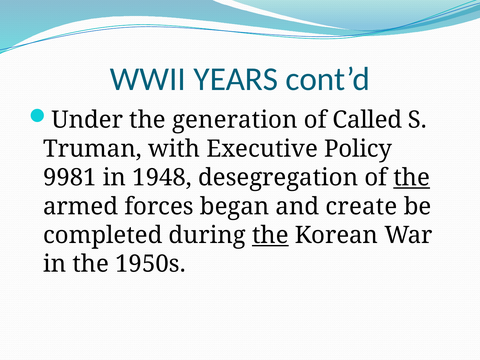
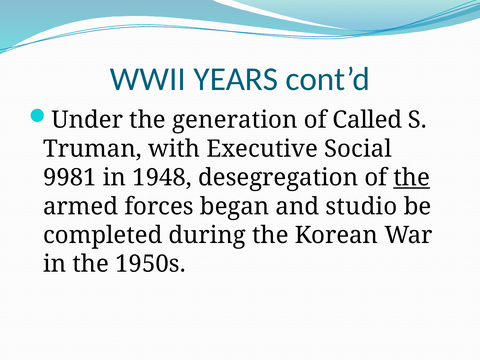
Policy: Policy -> Social (358, 149)
create: create -> studio (361, 206)
the underline: present -> none (270, 235)
